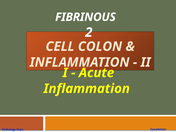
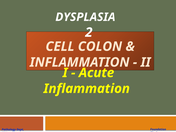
FIBRINOUS: FIBRINOUS -> DYSPLASIA (85, 17)
